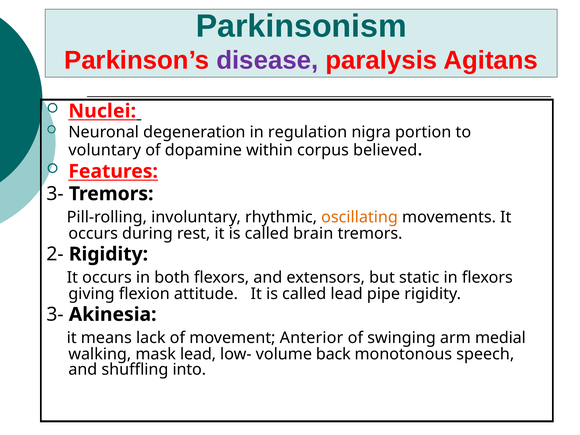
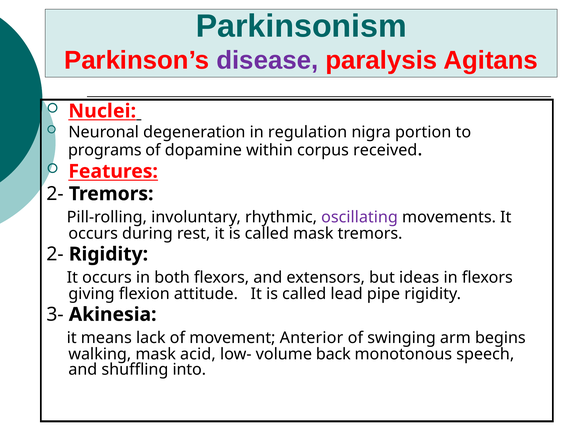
voluntary: voluntary -> programs (105, 150)
believed: believed -> received (385, 150)
3-: 3- -> 2- (55, 194)
oscillating colour: orange -> purple (360, 217)
called brain: brain -> mask (313, 233)
static: static -> ideas (419, 278)
medial: medial -> begins (500, 338)
mask lead: lead -> acid (198, 354)
